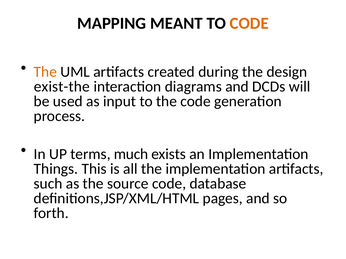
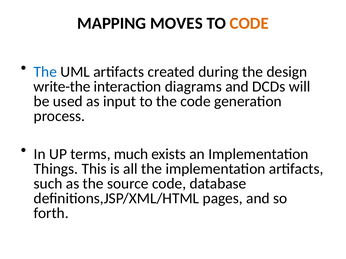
MEANT: MEANT -> MOVES (176, 23)
The colour: orange -> blue (45, 72)
exist-the: exist-the -> write-the (62, 87)
